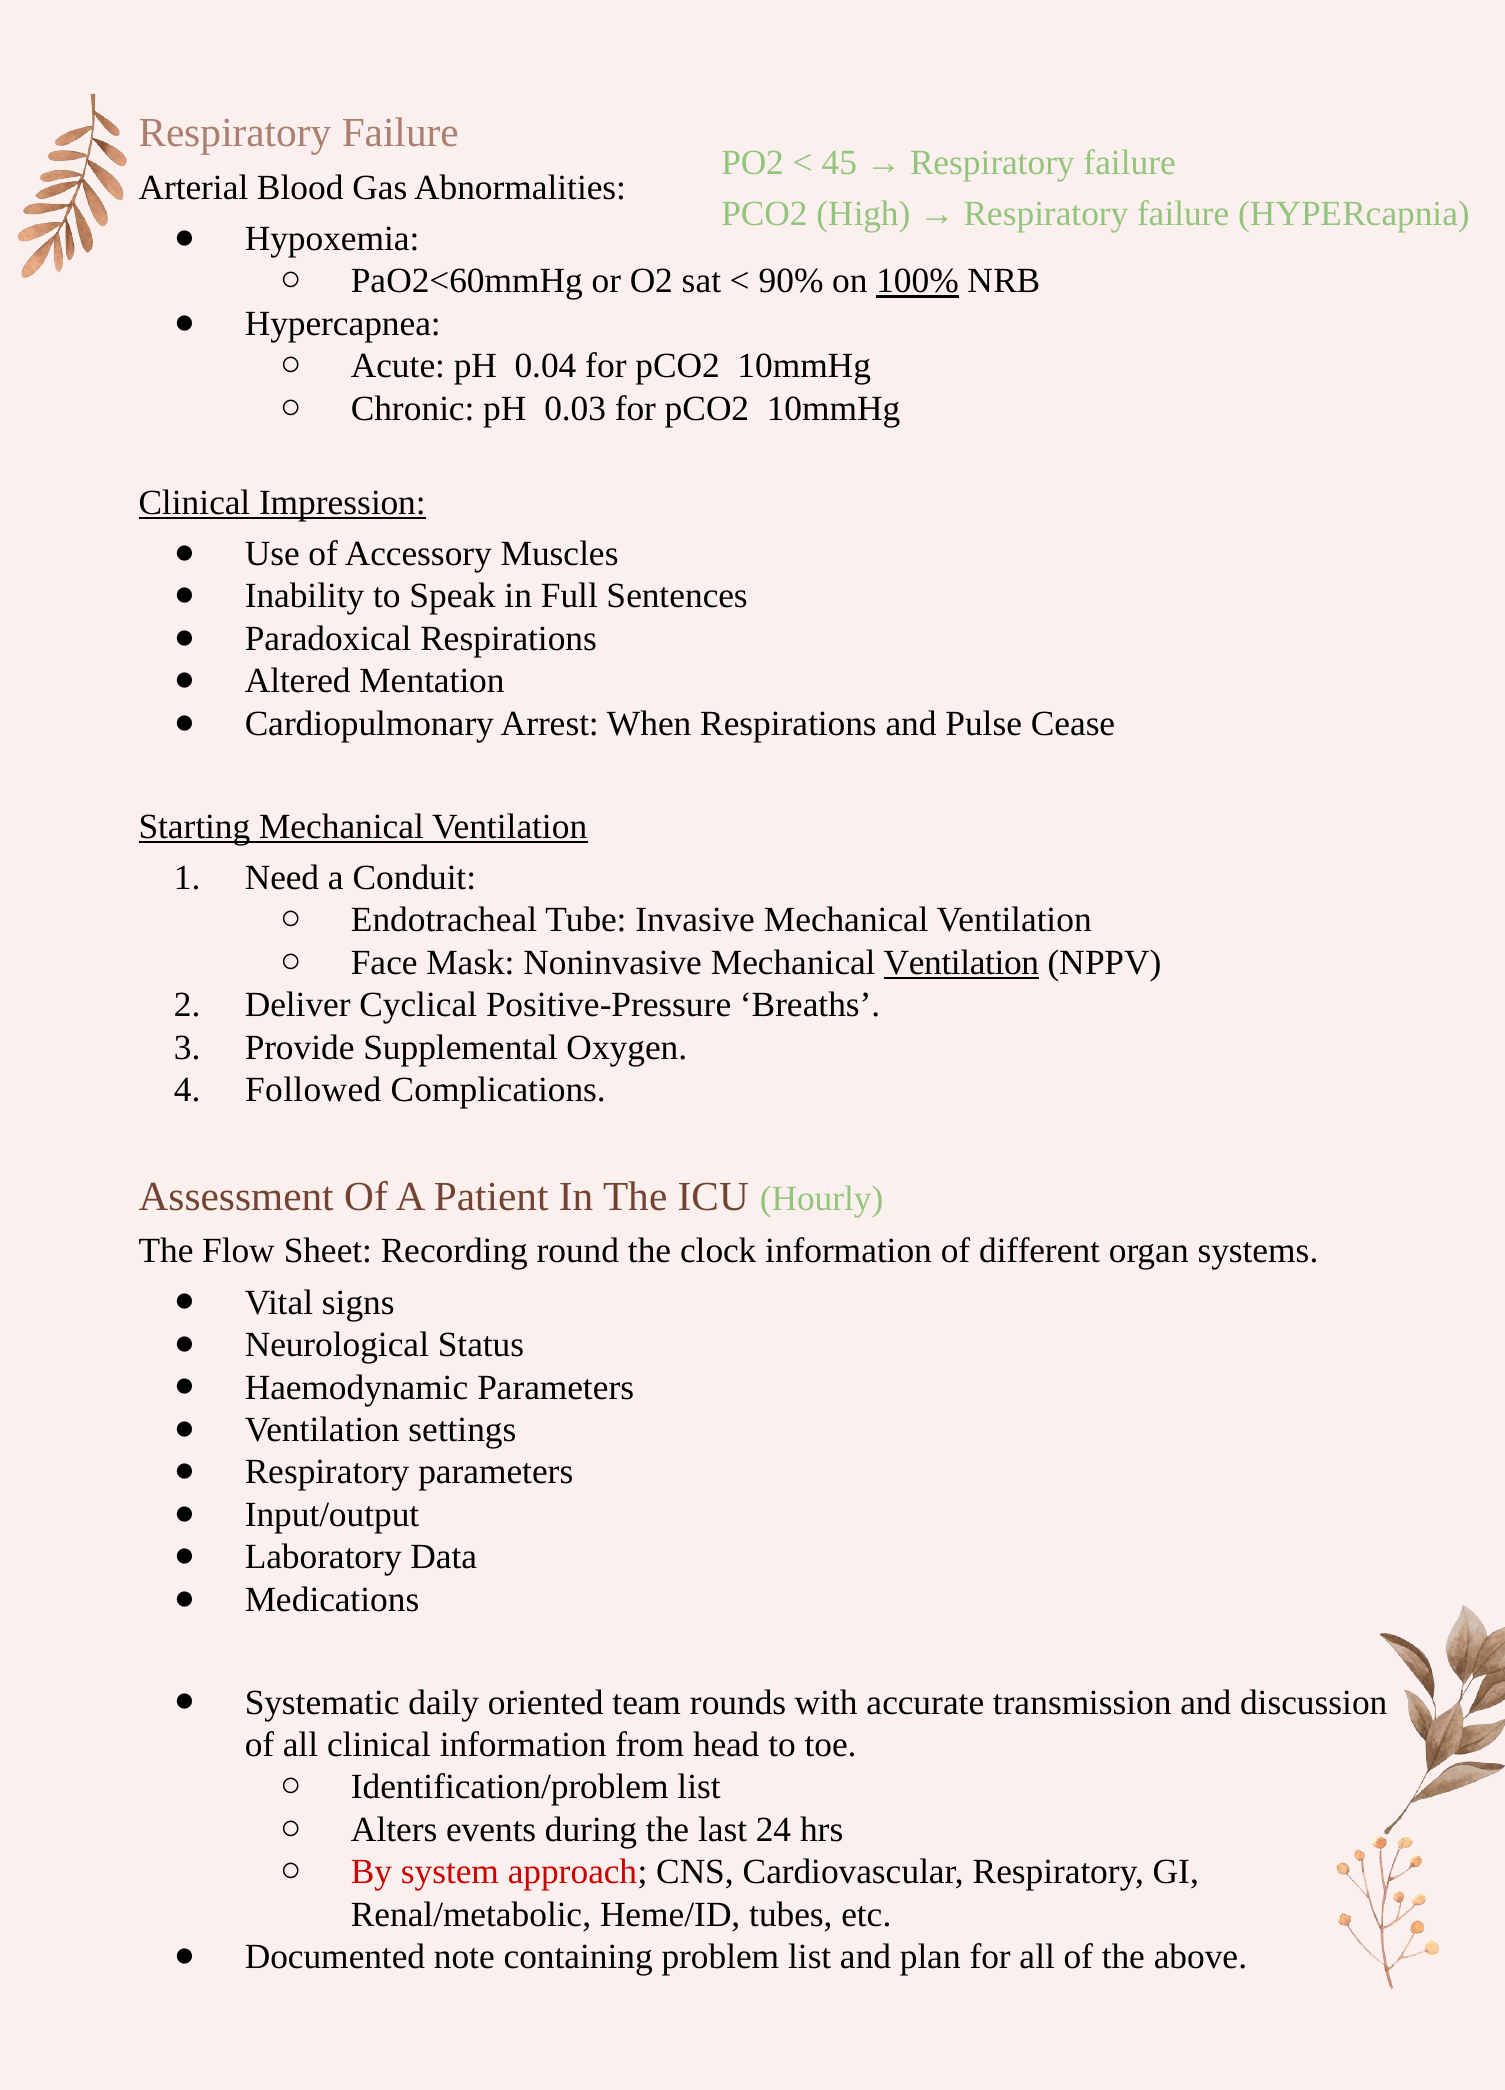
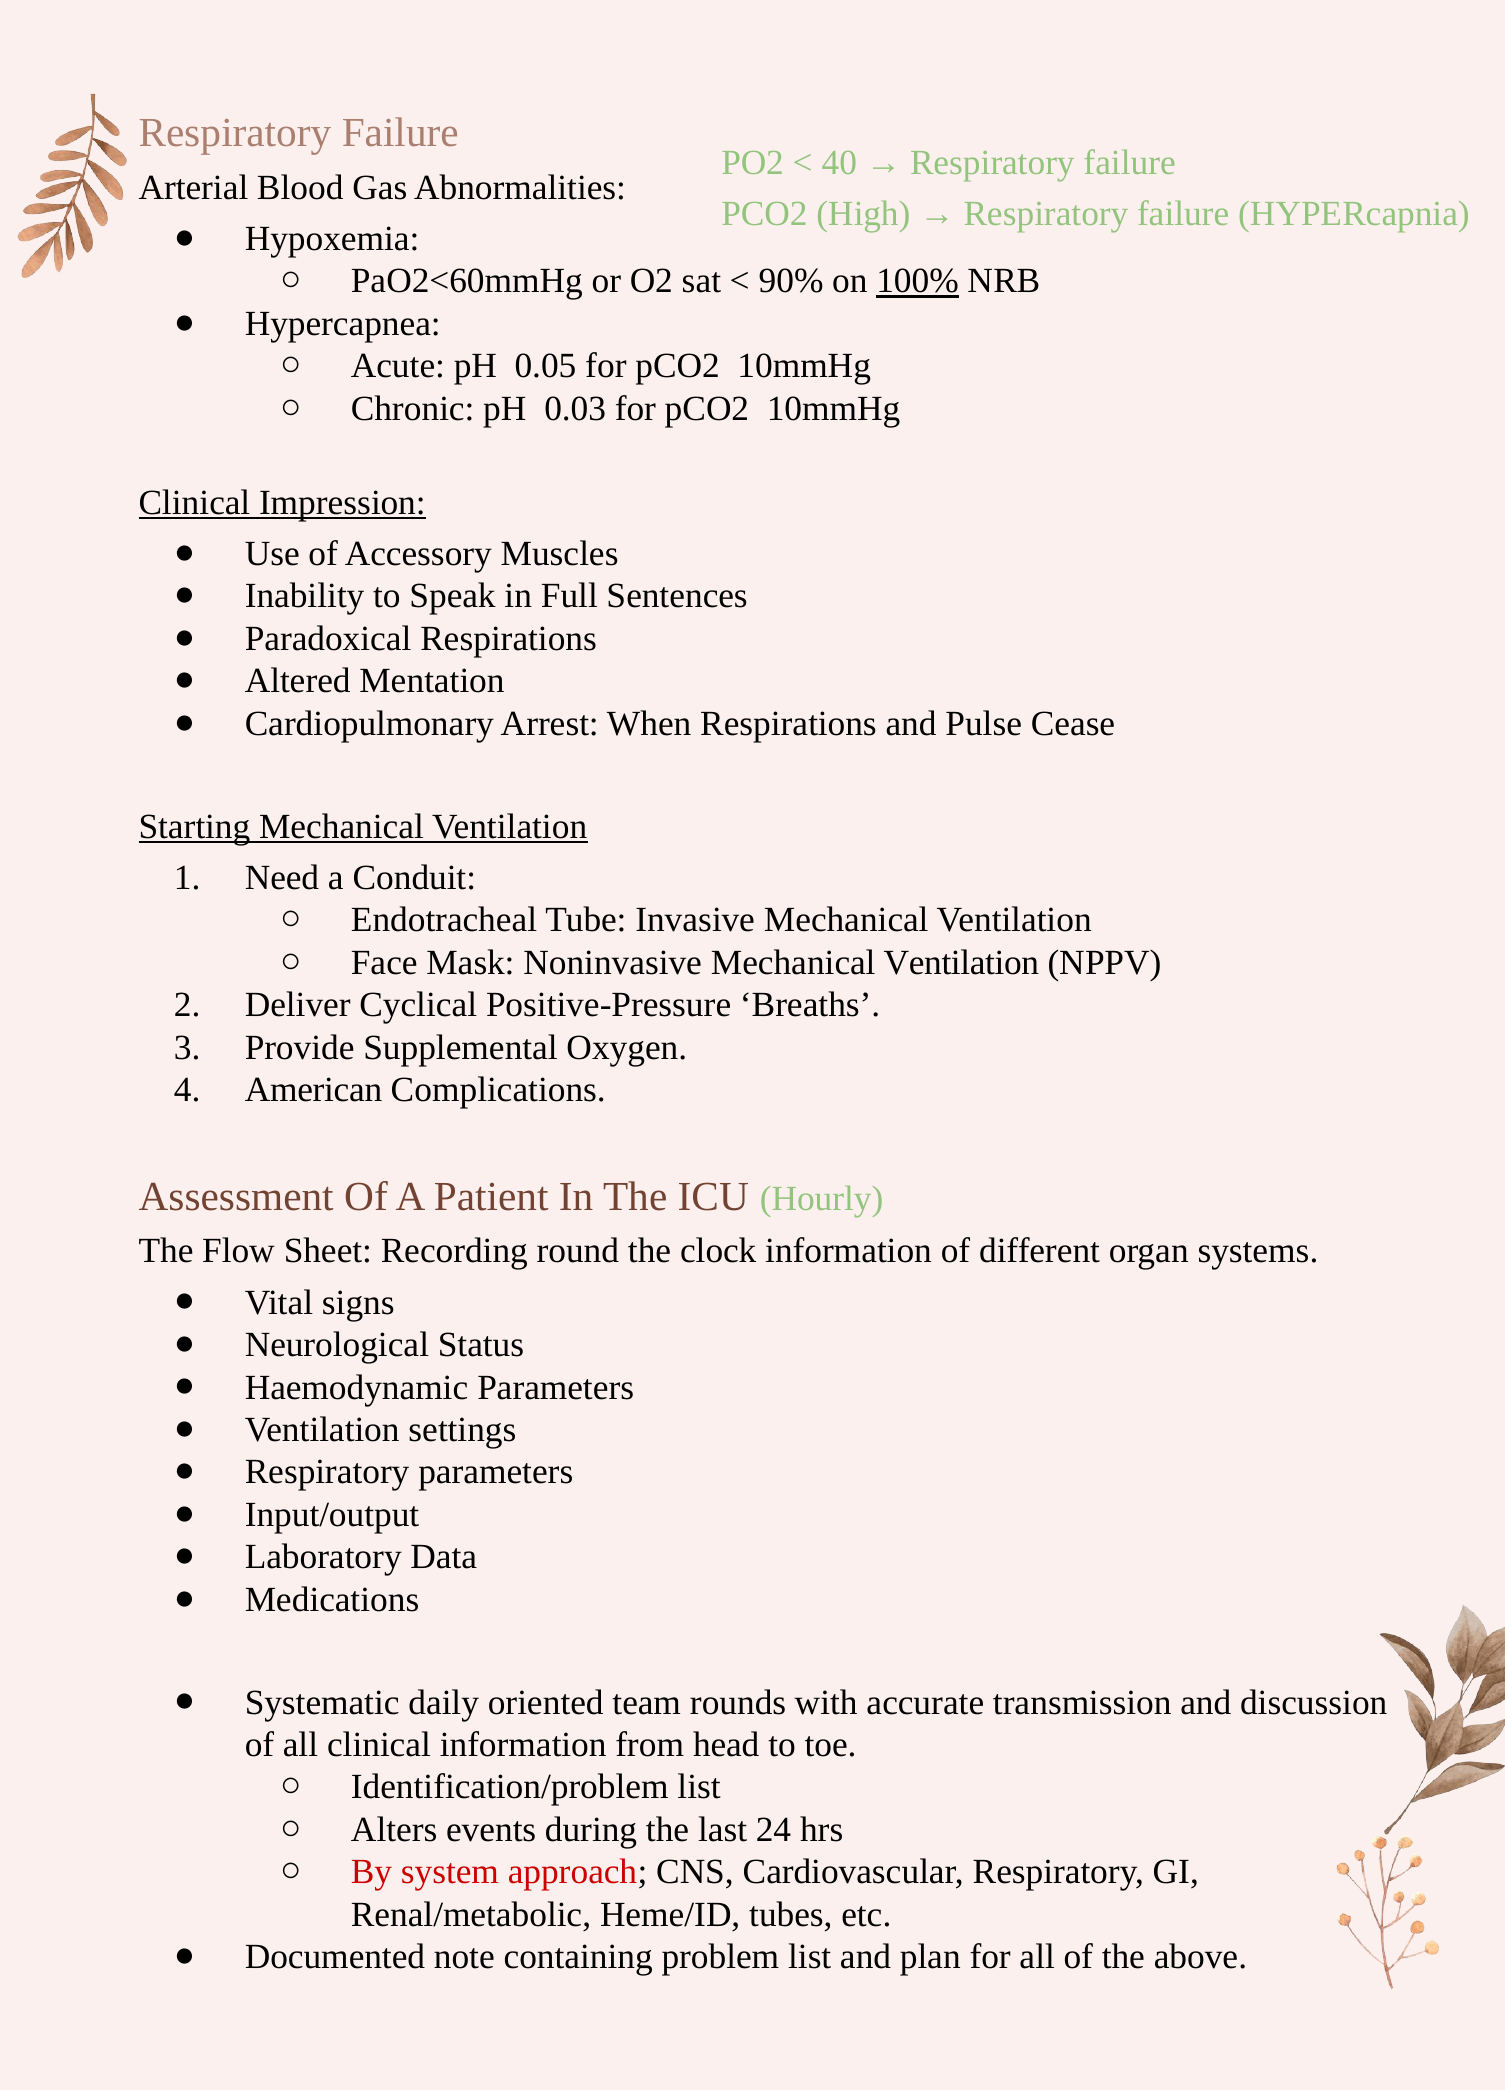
45: 45 -> 40 (839, 162)
0.04: 0.04 -> 0.05 (546, 366)
Ventilation underline: present -> none (961, 963)
Followed: Followed -> American (314, 1090)
